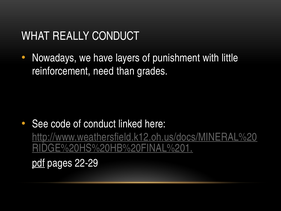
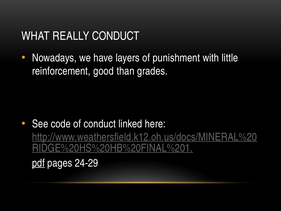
need: need -> good (104, 71)
22-29: 22-29 -> 24-29 (87, 163)
